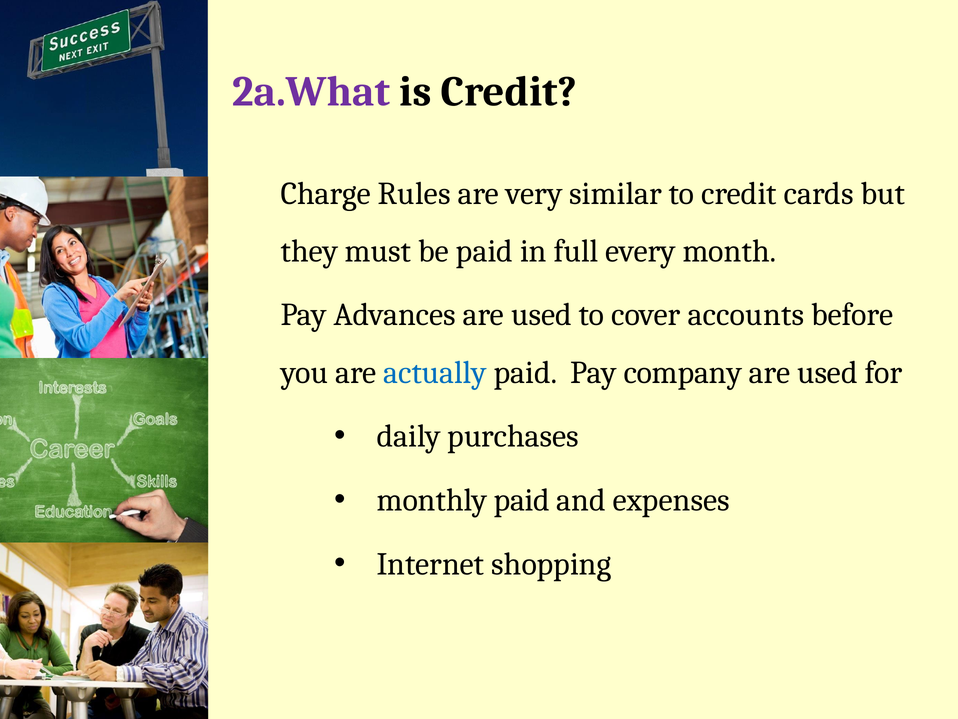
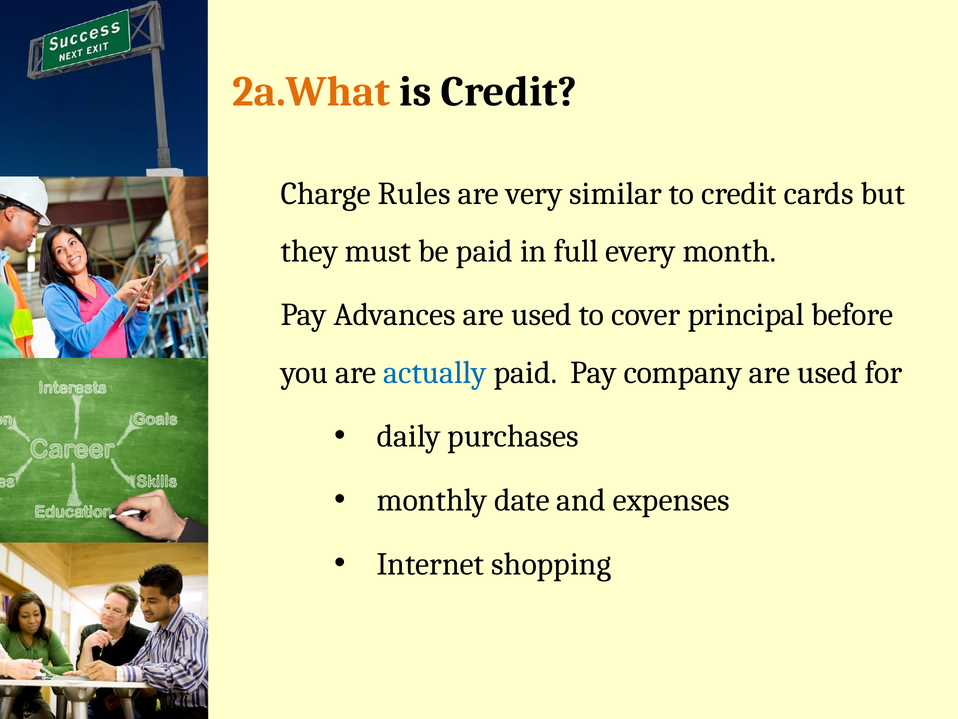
2a.What colour: purple -> orange (311, 92)
accounts: accounts -> principal (746, 315)
monthly paid: paid -> date (522, 500)
